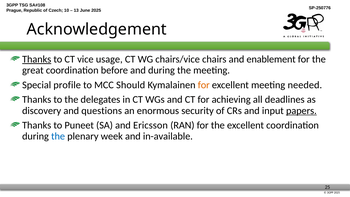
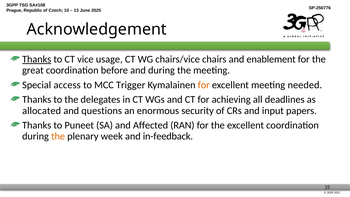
profile: profile -> access (67, 85)
Should: Should -> Trigger (131, 85)
discovery: discovery -> allocated (42, 111)
papers underline: present -> none (301, 111)
Ericsson: Ericsson -> Affected (151, 125)
the colour: blue -> orange (58, 136)
in-available: in-available -> in-feedback (168, 136)
